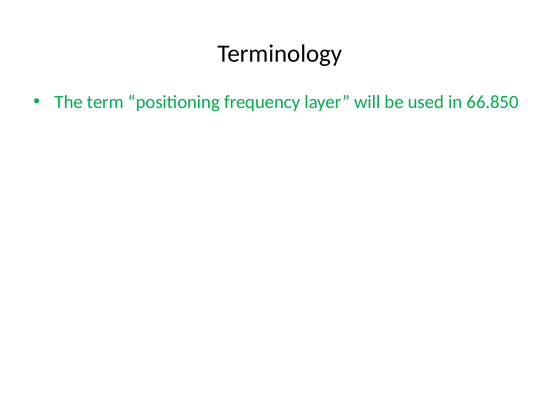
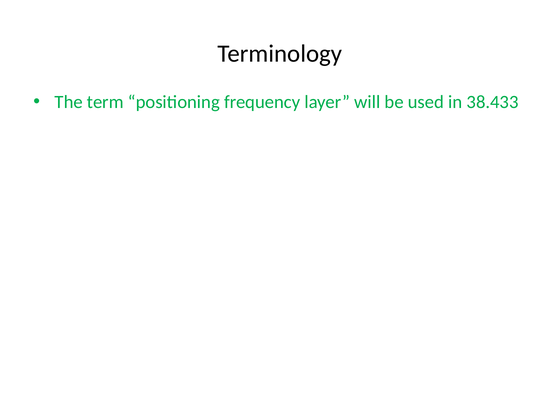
66.850: 66.850 -> 38.433 (493, 102)
